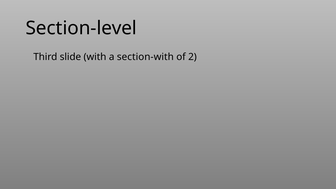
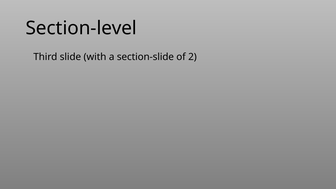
section-with: section-with -> section-slide (145, 57)
